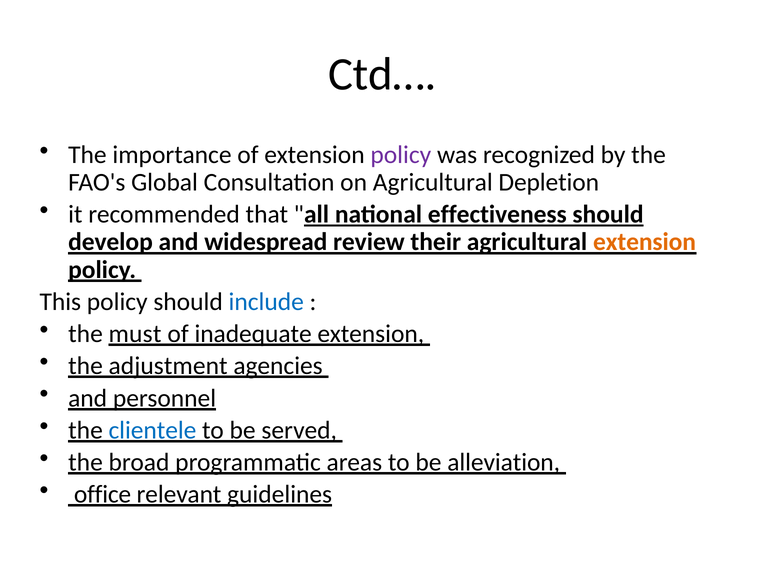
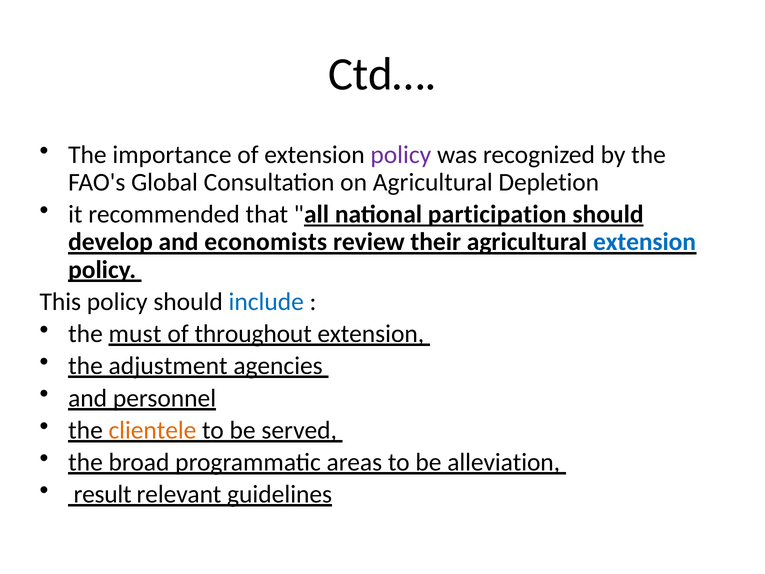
effectiveness: effectiveness -> participation (497, 214)
widespread: widespread -> economists (266, 242)
extension colour: orange -> blue (645, 242)
inadequate: inadequate -> throughout (253, 334)
clientele colour: blue -> orange (152, 430)
office: office -> result (103, 494)
